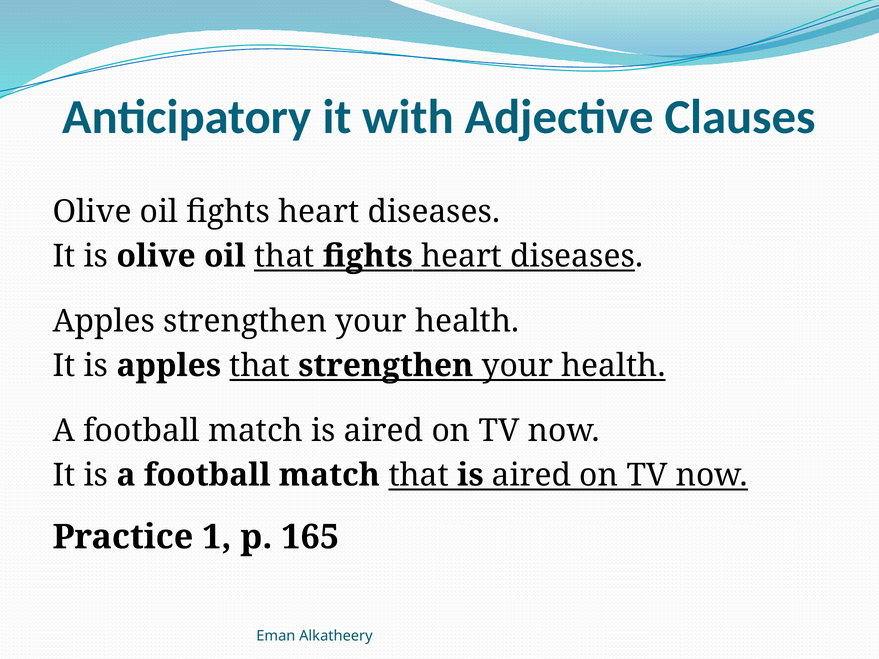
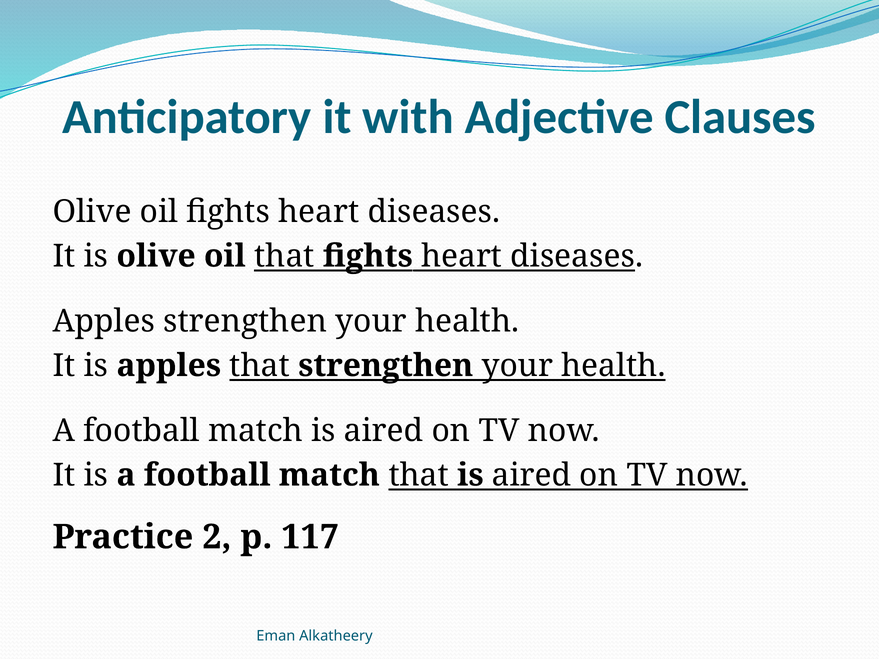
1: 1 -> 2 (217, 537)
165: 165 -> 117 (310, 537)
